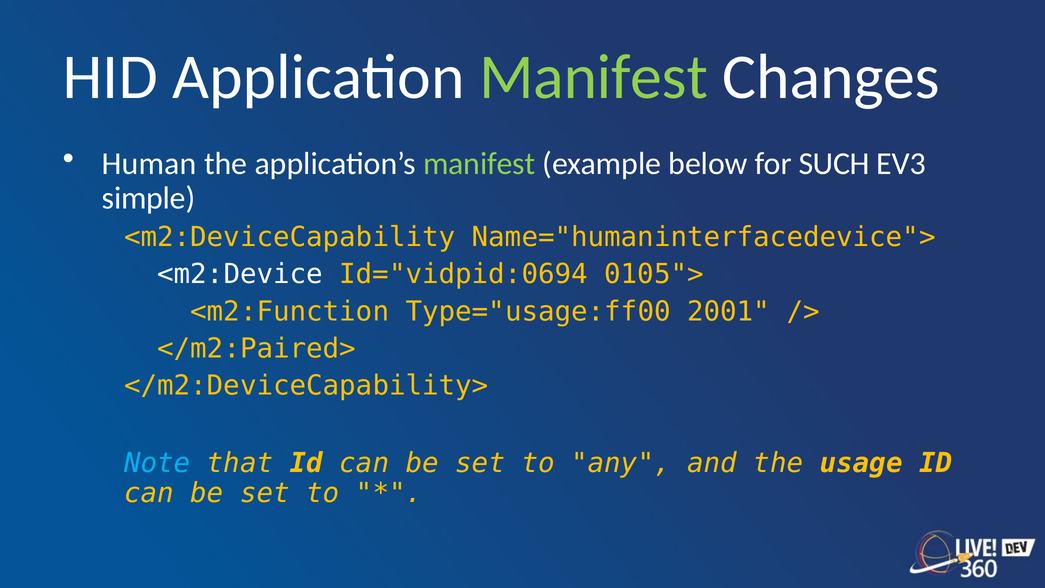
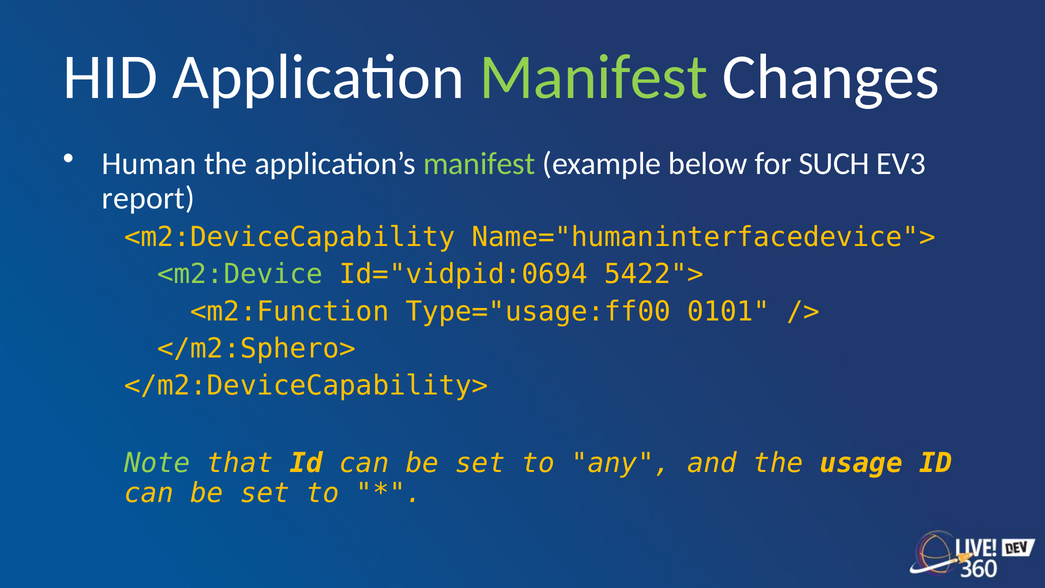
simple: simple -> report (148, 198)
<m2:Device colour: white -> light green (240, 274)
0105">: 0105"> -> 5422"> (654, 274)
2001: 2001 -> 0101 (729, 311)
</m2:Paired>: </m2:Paired> -> </m2:Sphero> (257, 348)
Note colour: light blue -> light green (157, 463)
